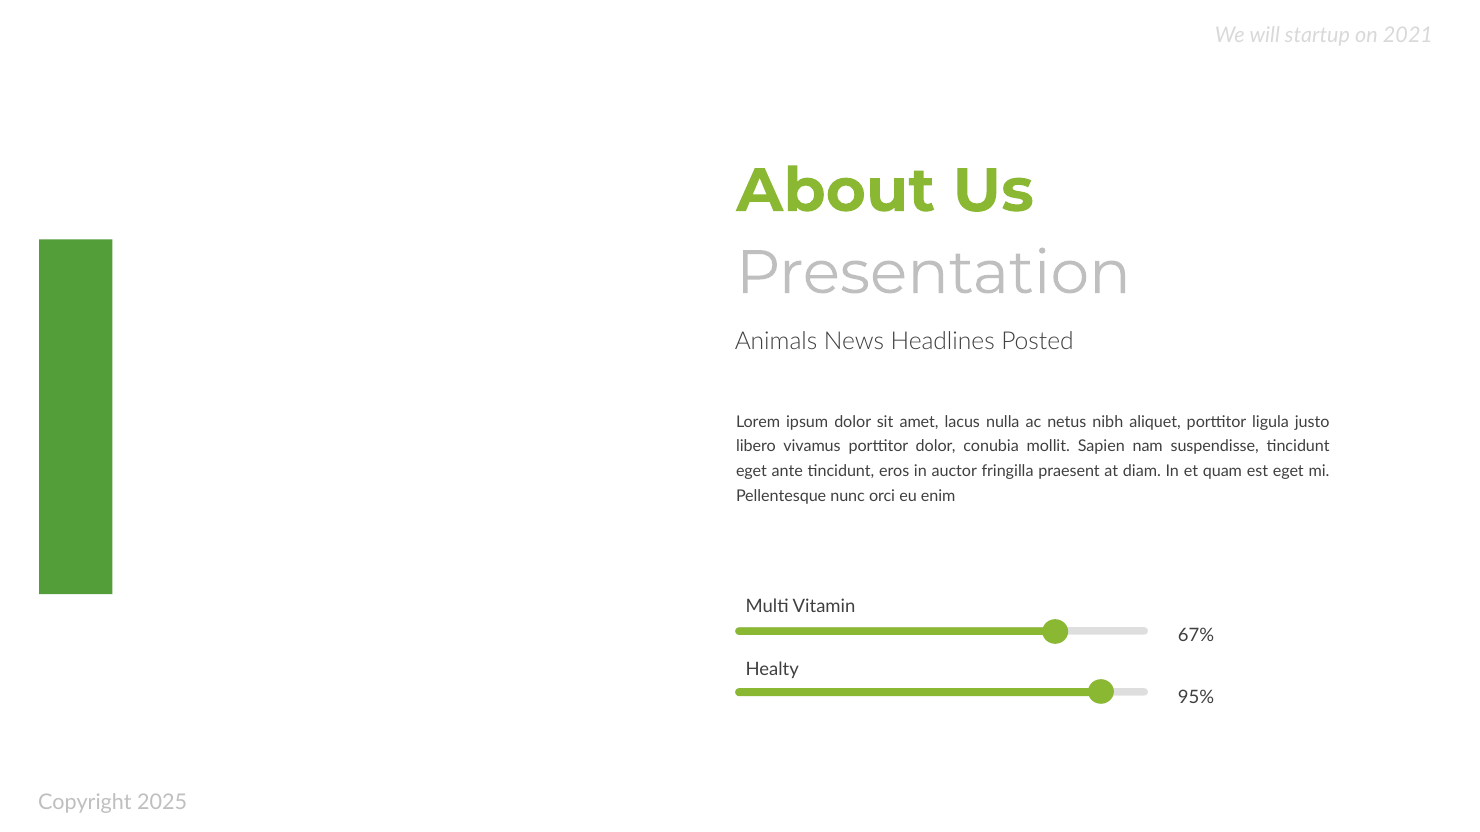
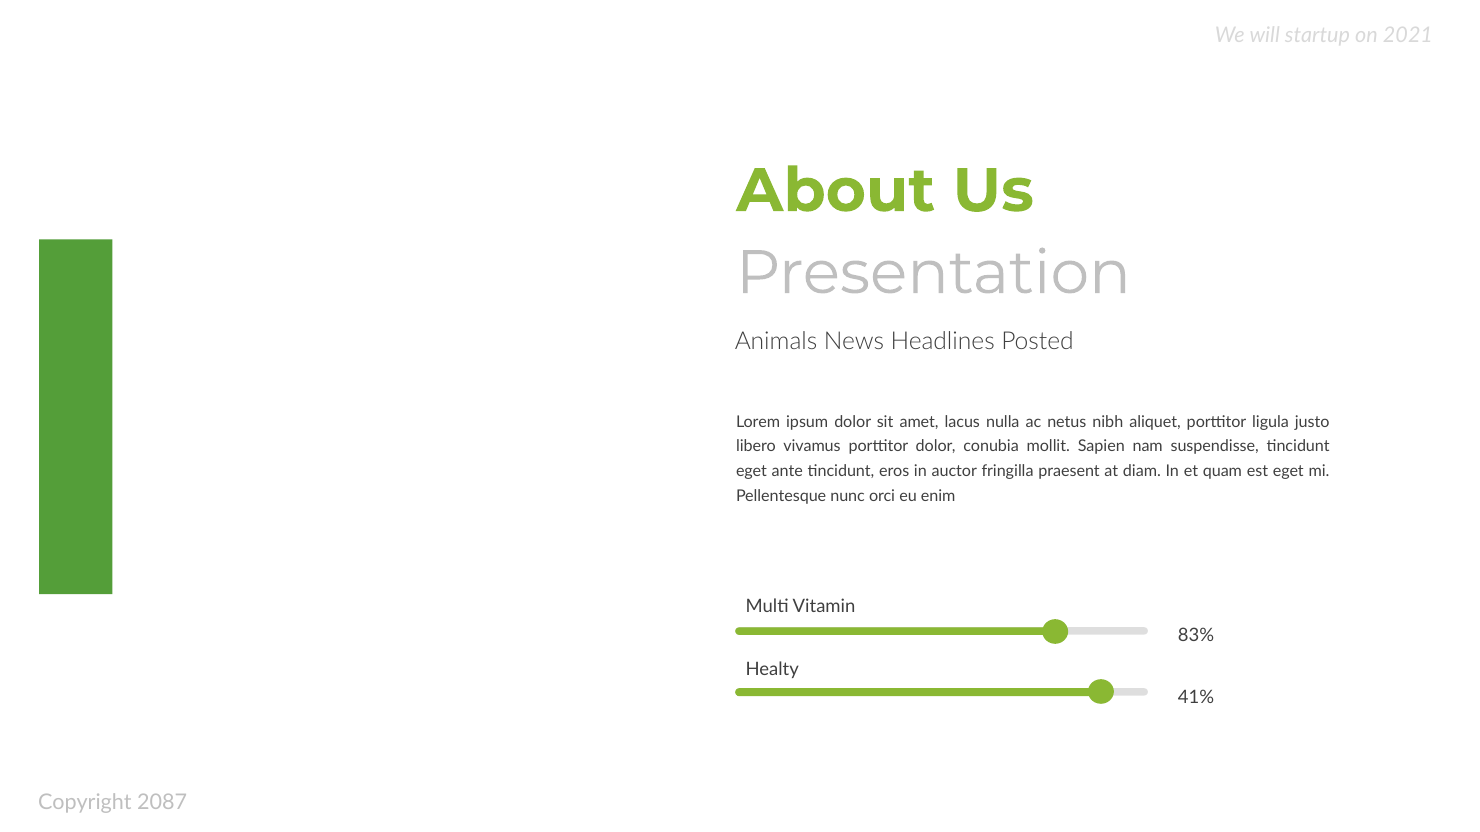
67%: 67% -> 83% (1196, 636)
95%: 95% -> 41% (1196, 698)
2025: 2025 -> 2087 (162, 803)
